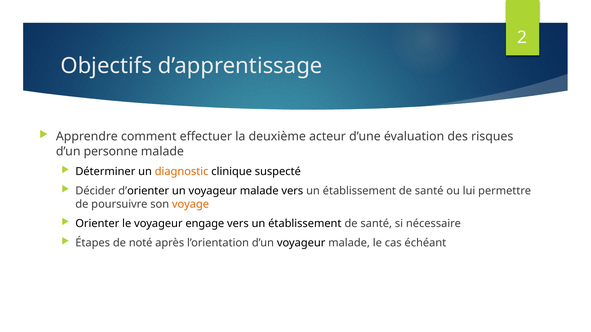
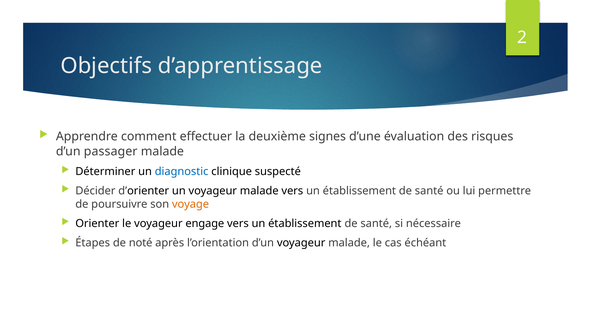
acteur: acteur -> signes (328, 137)
personne: personne -> passager (111, 151)
diagnostic colour: orange -> blue (182, 172)
